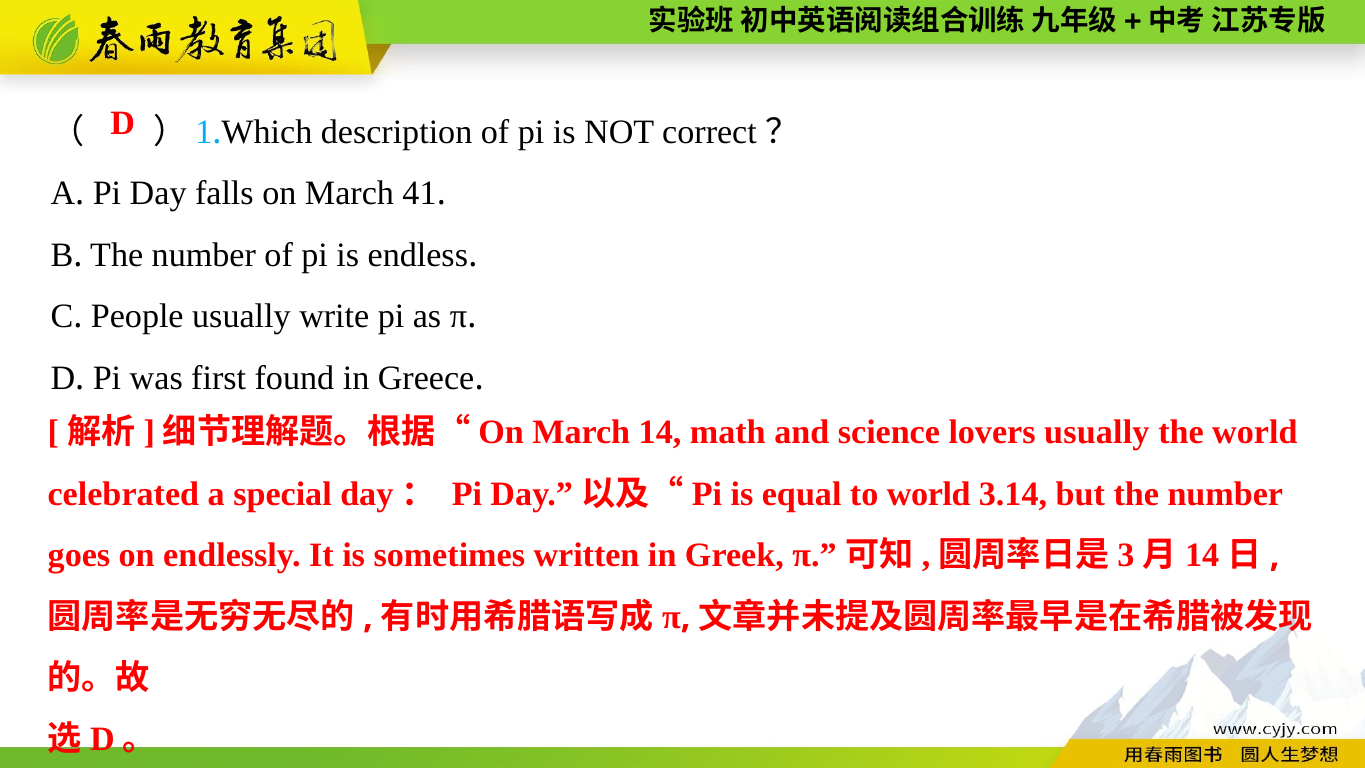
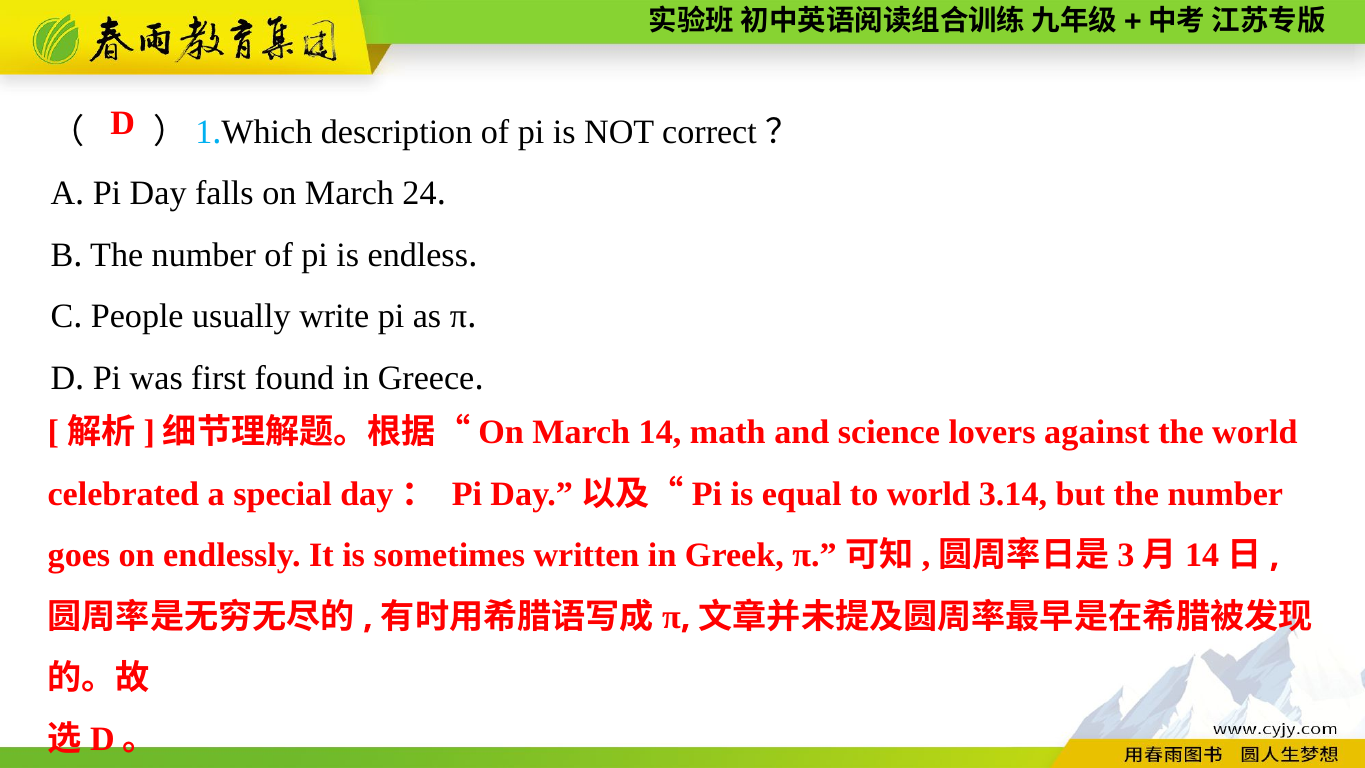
41: 41 -> 24 (420, 193)
lovers usually: usually -> against (1097, 432)
